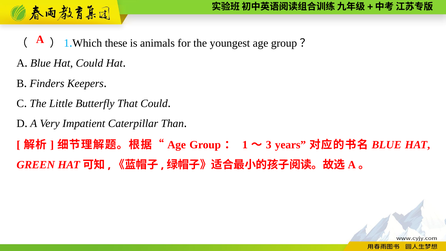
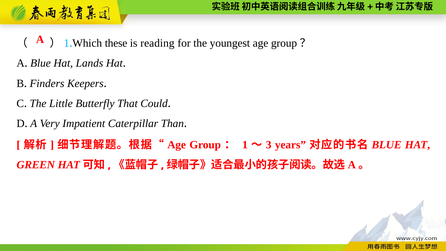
animals: animals -> reading (157, 43)
Hat Could: Could -> Lands (90, 63)
